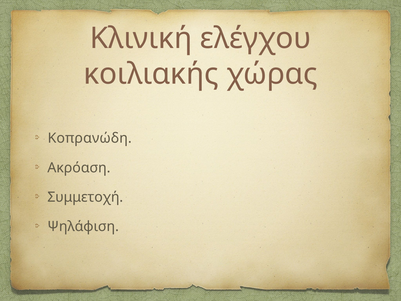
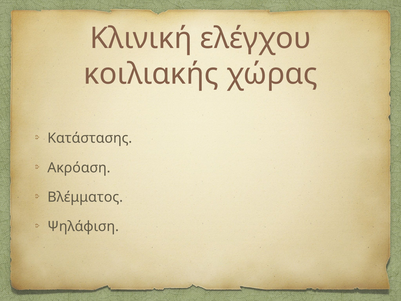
Κοπρανώδη: Κοπρανώδη -> Κατάστασης (90, 138)
Συμμετοχή: Συμμετοχή -> Βλέμματος (85, 197)
